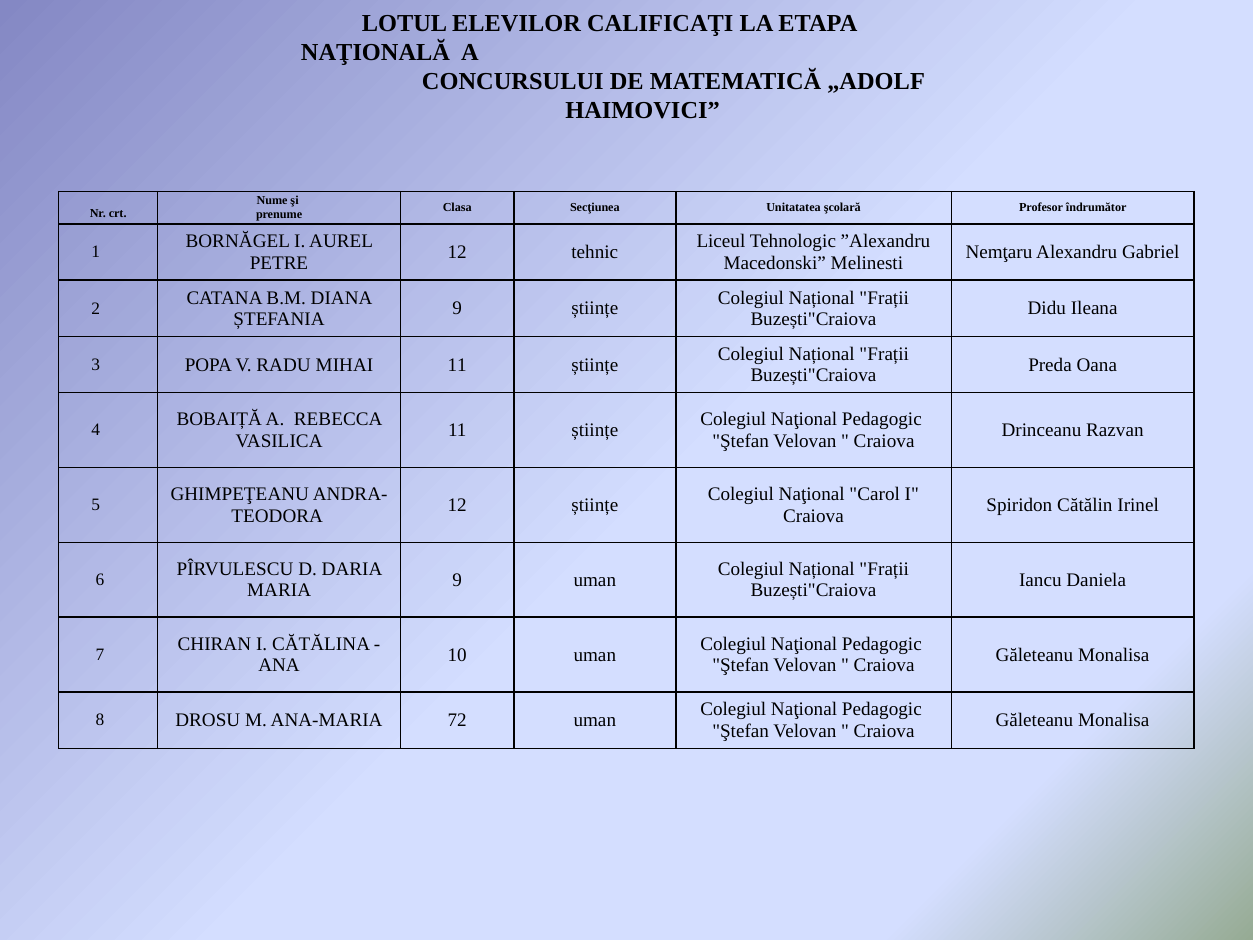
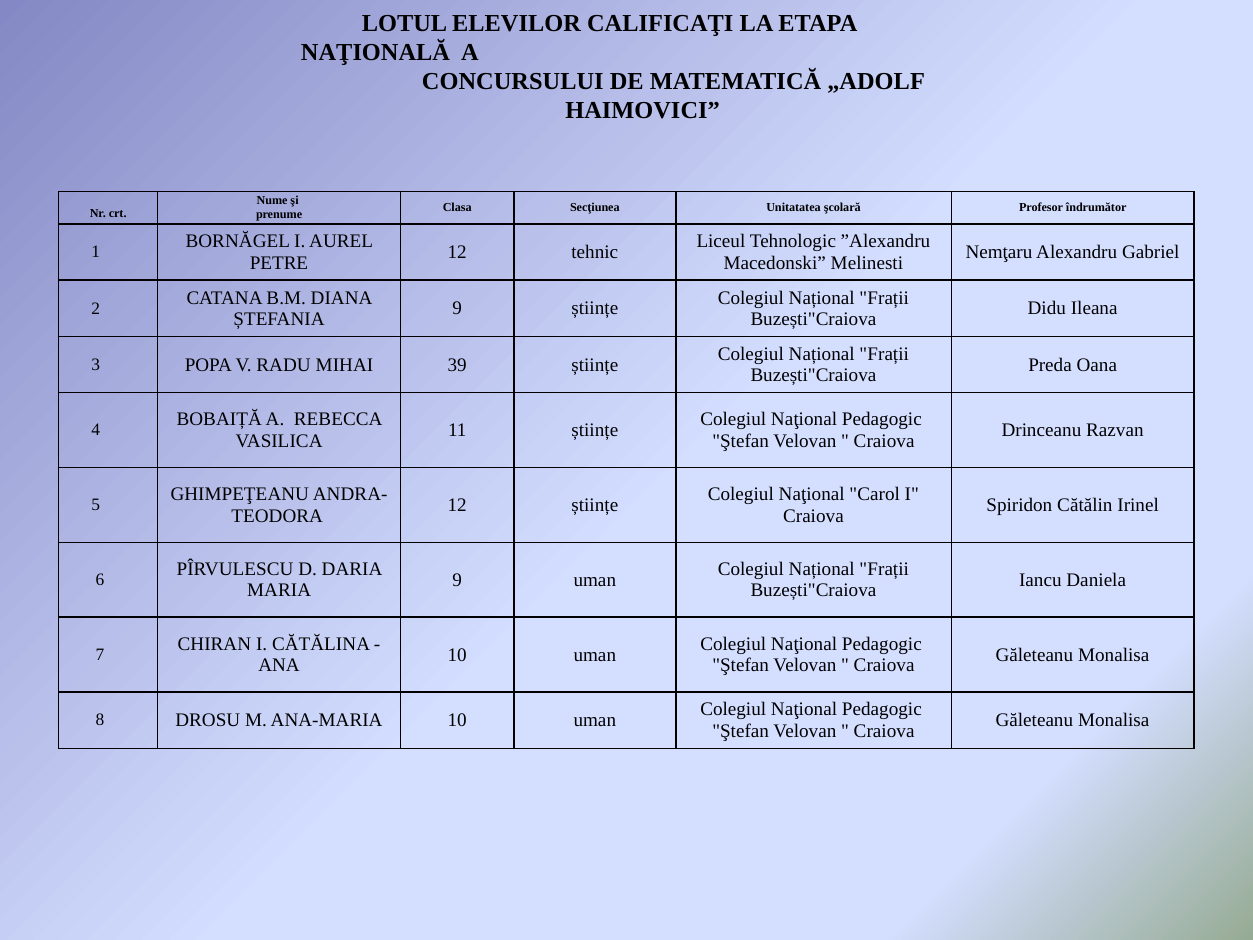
MIHAI 11: 11 -> 39 (457, 365)
ANA-MARIA 72: 72 -> 10 (457, 720)
